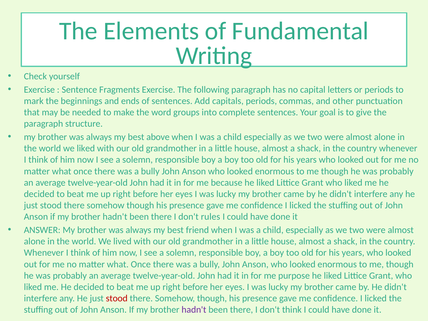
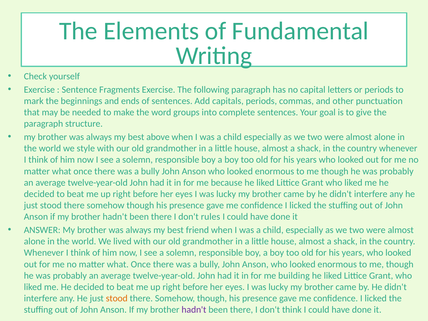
we liked: liked -> style (86, 148)
purpose: purpose -> building (294, 276)
stood colour: red -> orange (117, 298)
